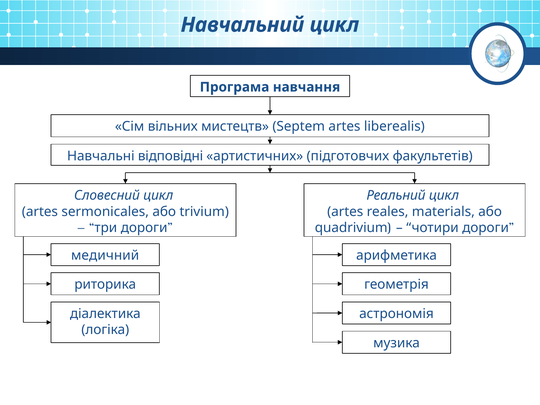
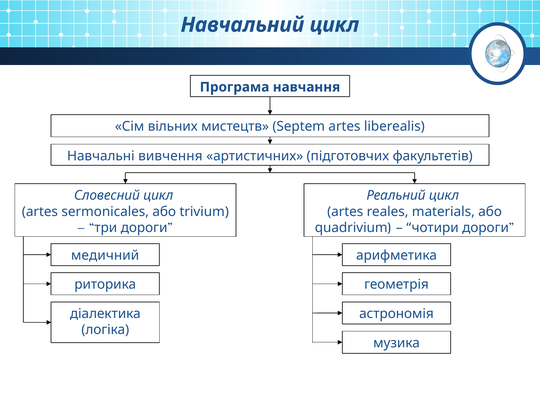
відповідні: відповідні -> вивчення (170, 156)
